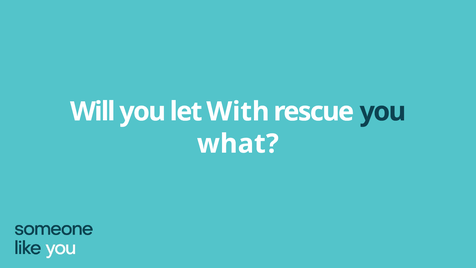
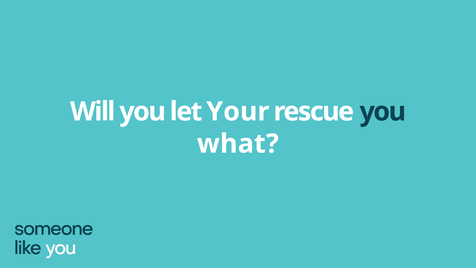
With: With -> Your (238, 112)
